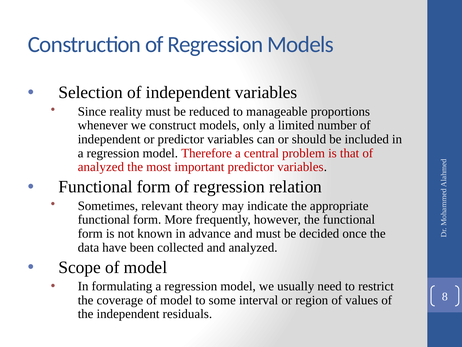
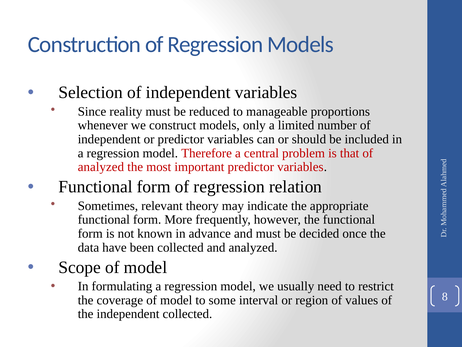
independent residuals: residuals -> collected (187, 314)
